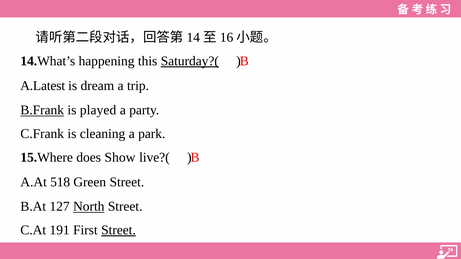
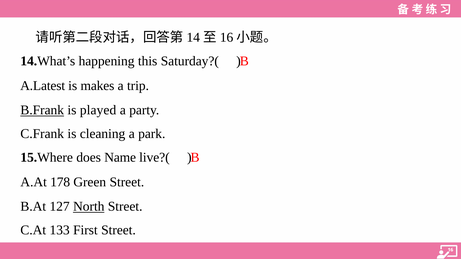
Saturday?( underline: present -> none (190, 61)
dream: dream -> makes (97, 86)
Show: Show -> Name (120, 158)
518: 518 -> 178 (60, 182)
191: 191 -> 133 (60, 230)
Street underline: present -> none (118, 230)
